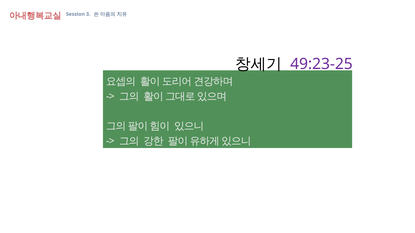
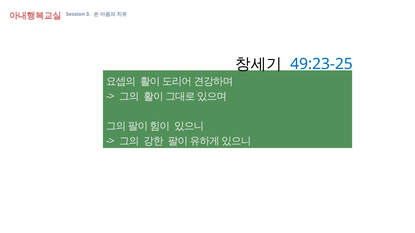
49:23-25 colour: purple -> blue (321, 64)
